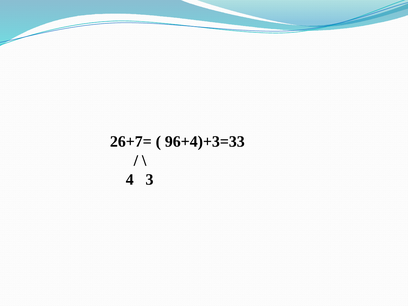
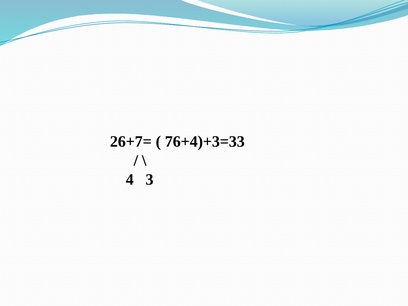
96+4)+3=33: 96+4)+3=33 -> 76+4)+3=33 (205, 142)
